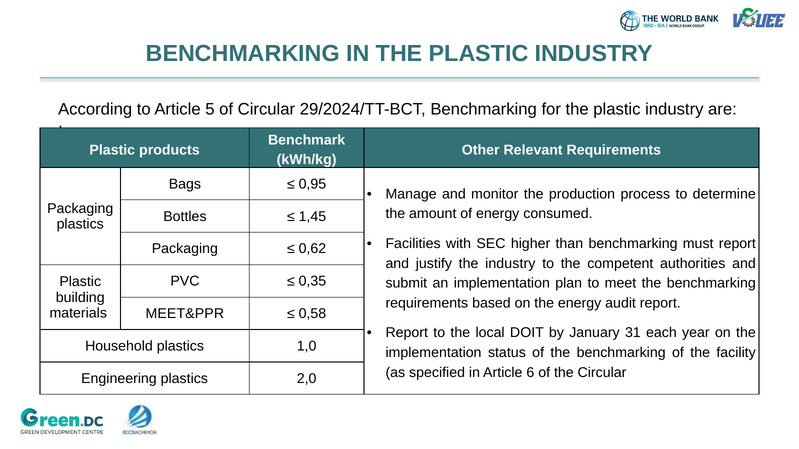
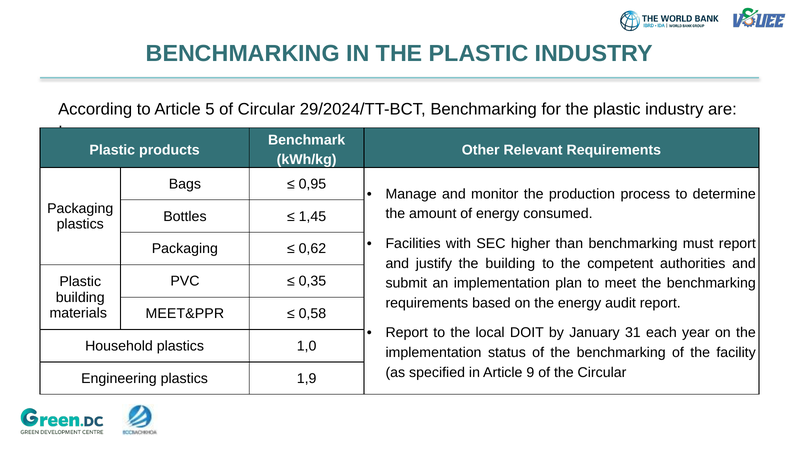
the industry: industry -> building (510, 264)
6: 6 -> 9 (530, 373)
2,0: 2,0 -> 1,9 (307, 379)
